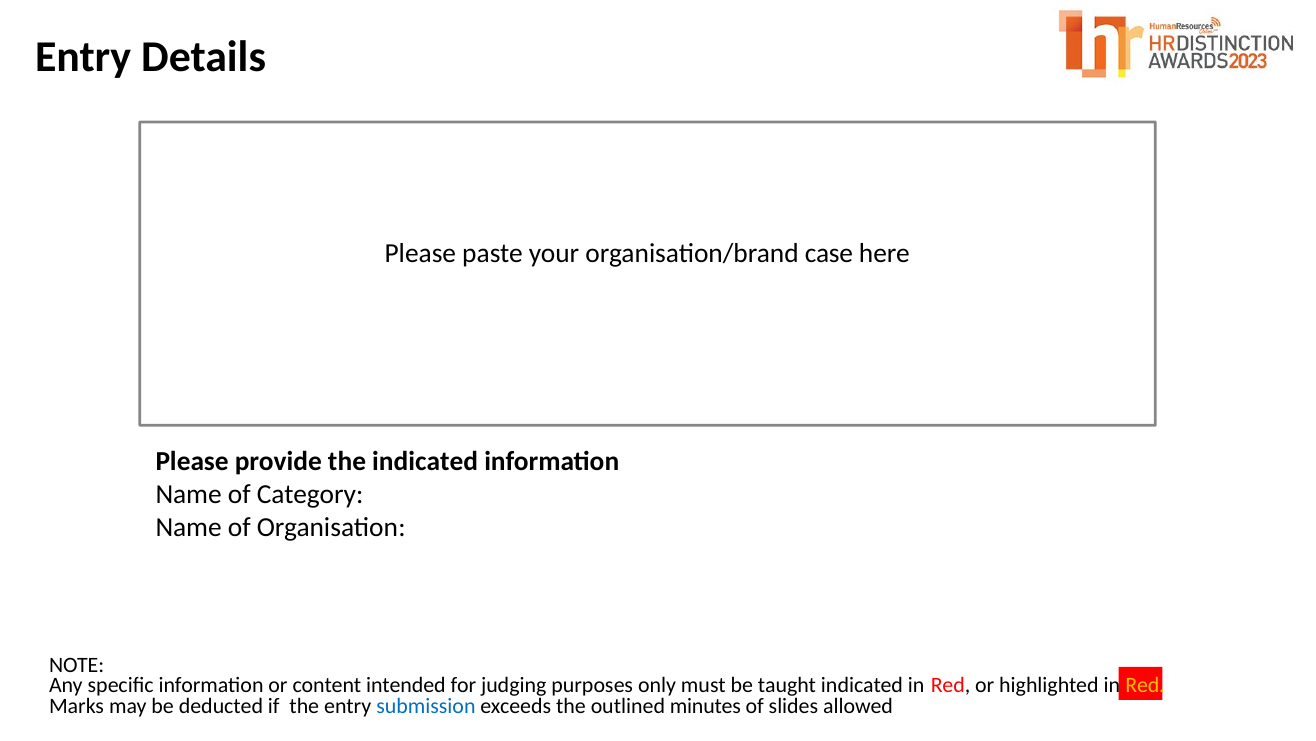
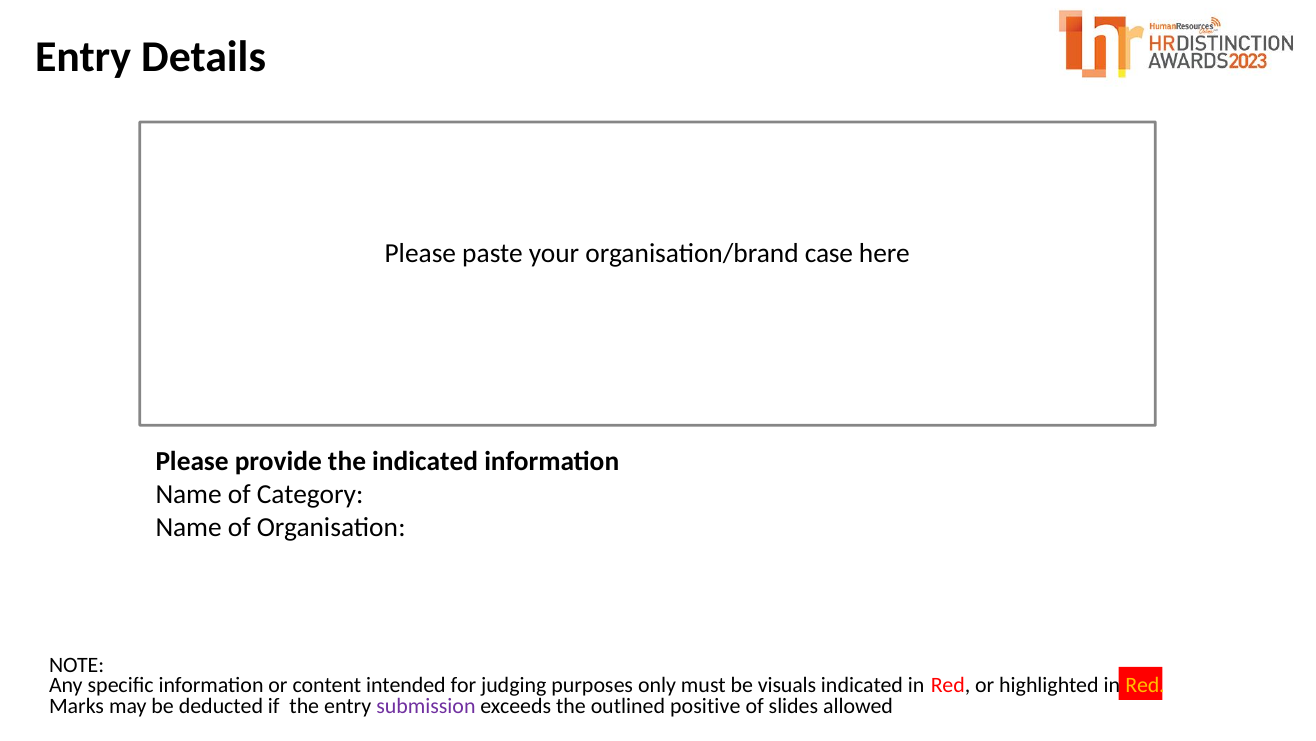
taught: taught -> visuals (787, 685)
submission colour: blue -> purple (426, 705)
minutes: minutes -> positive (705, 705)
